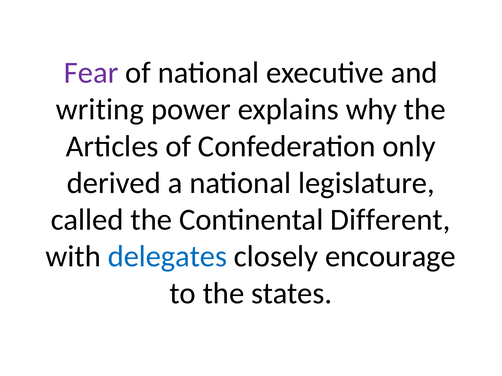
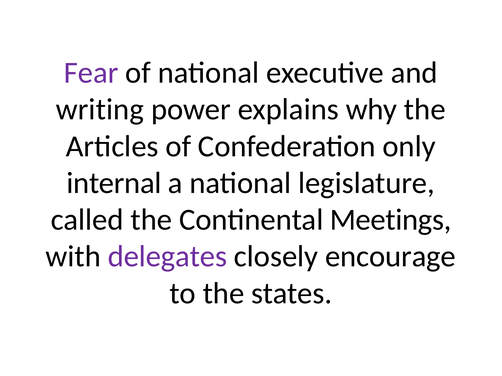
derived: derived -> internal (114, 183)
Different: Different -> Meetings (391, 220)
delegates colour: blue -> purple (167, 257)
